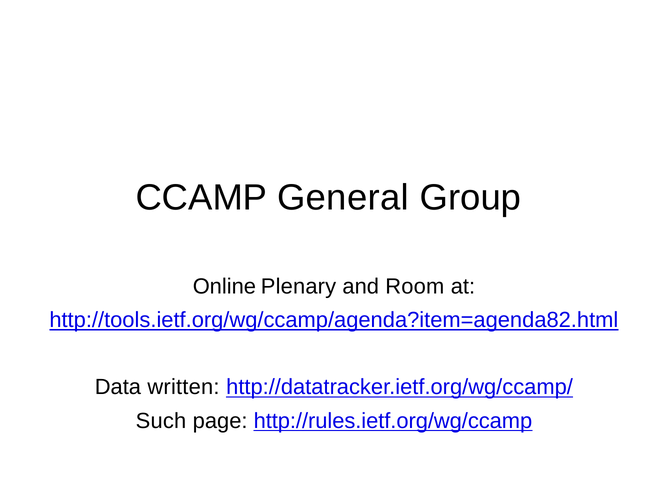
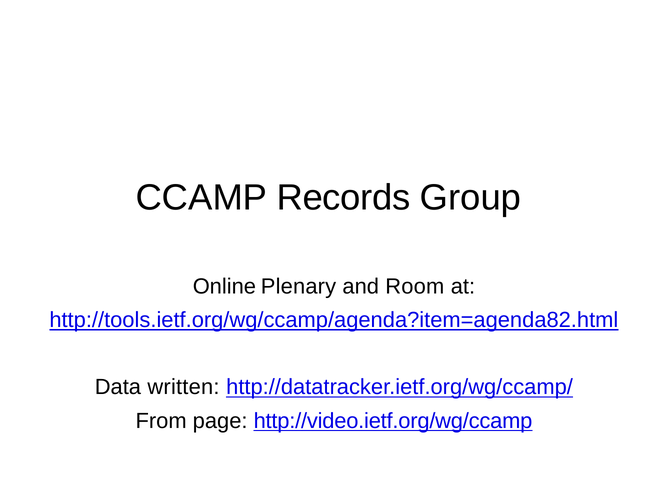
General: General -> Records (343, 197)
Such: Such -> From (161, 421)
http://rules.ietf.org/wg/ccamp: http://rules.ietf.org/wg/ccamp -> http://video.ietf.org/wg/ccamp (393, 421)
